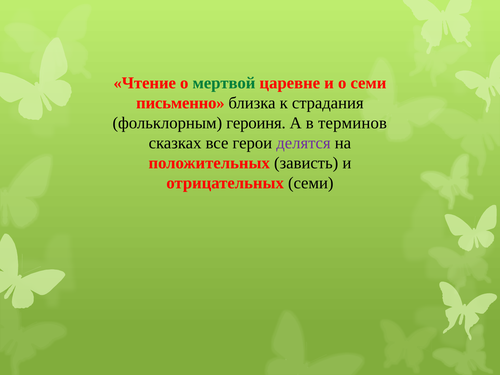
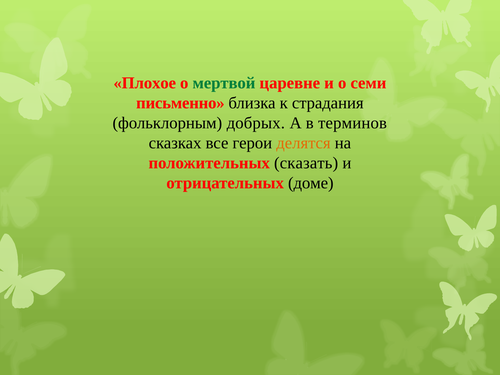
Чтение: Чтение -> Плохое (145, 83)
героиня: героиня -> добрых (256, 123)
делятся colour: purple -> orange (303, 143)
зависть: зависть -> сказать (306, 163)
отрицательных семи: семи -> доме (311, 183)
